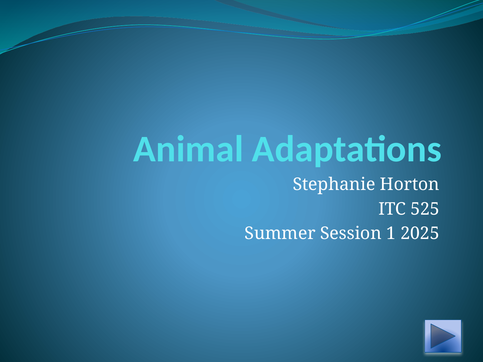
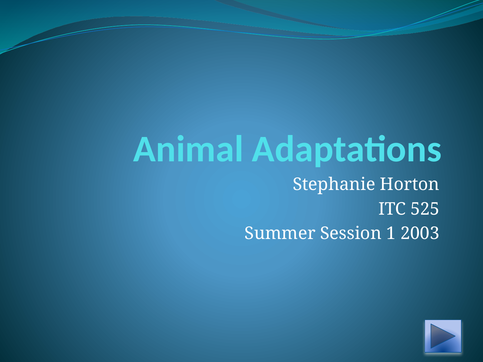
2025: 2025 -> 2003 (420, 234)
